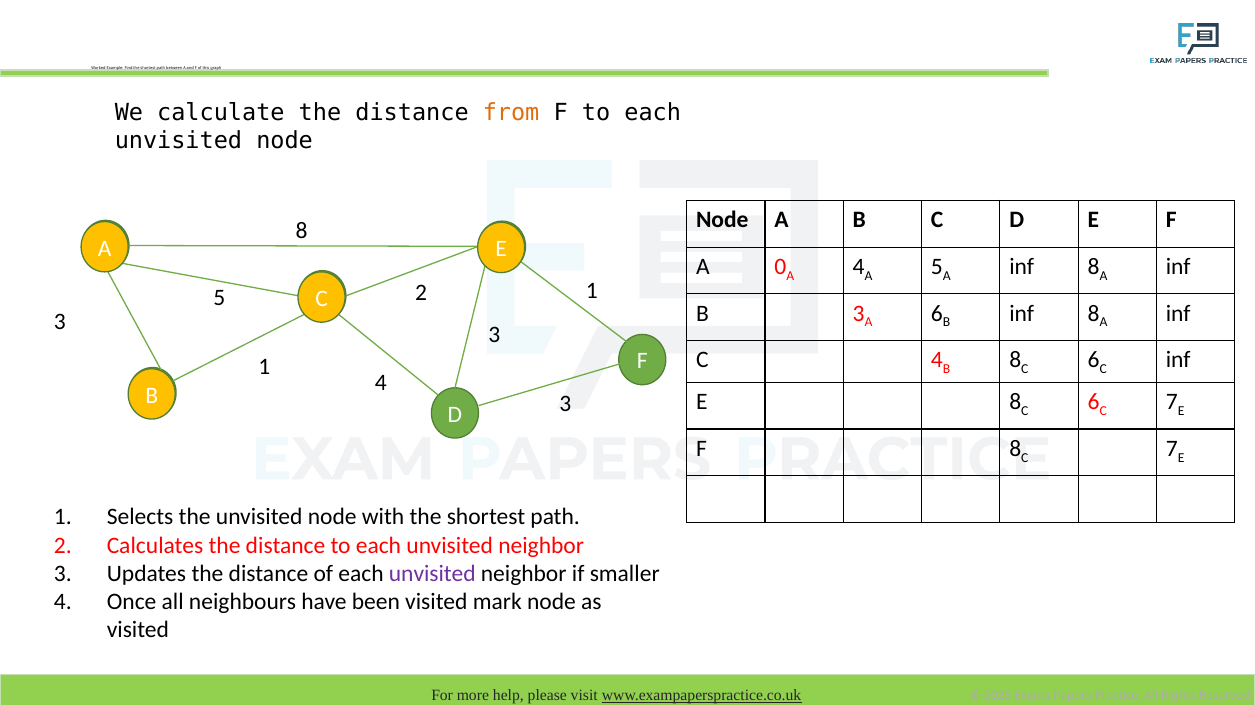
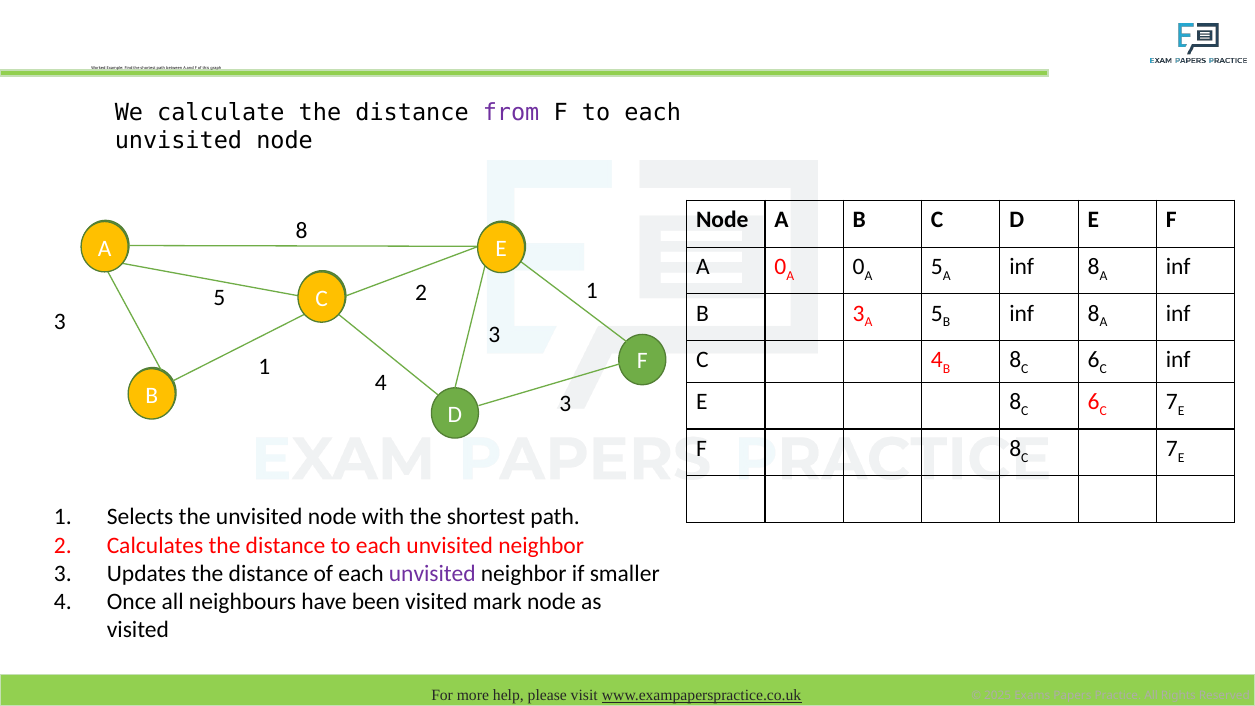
from colour: orange -> purple (511, 113)
4: 4 -> 0 (859, 266)
3 A 6: 6 -> 5 (937, 313)
